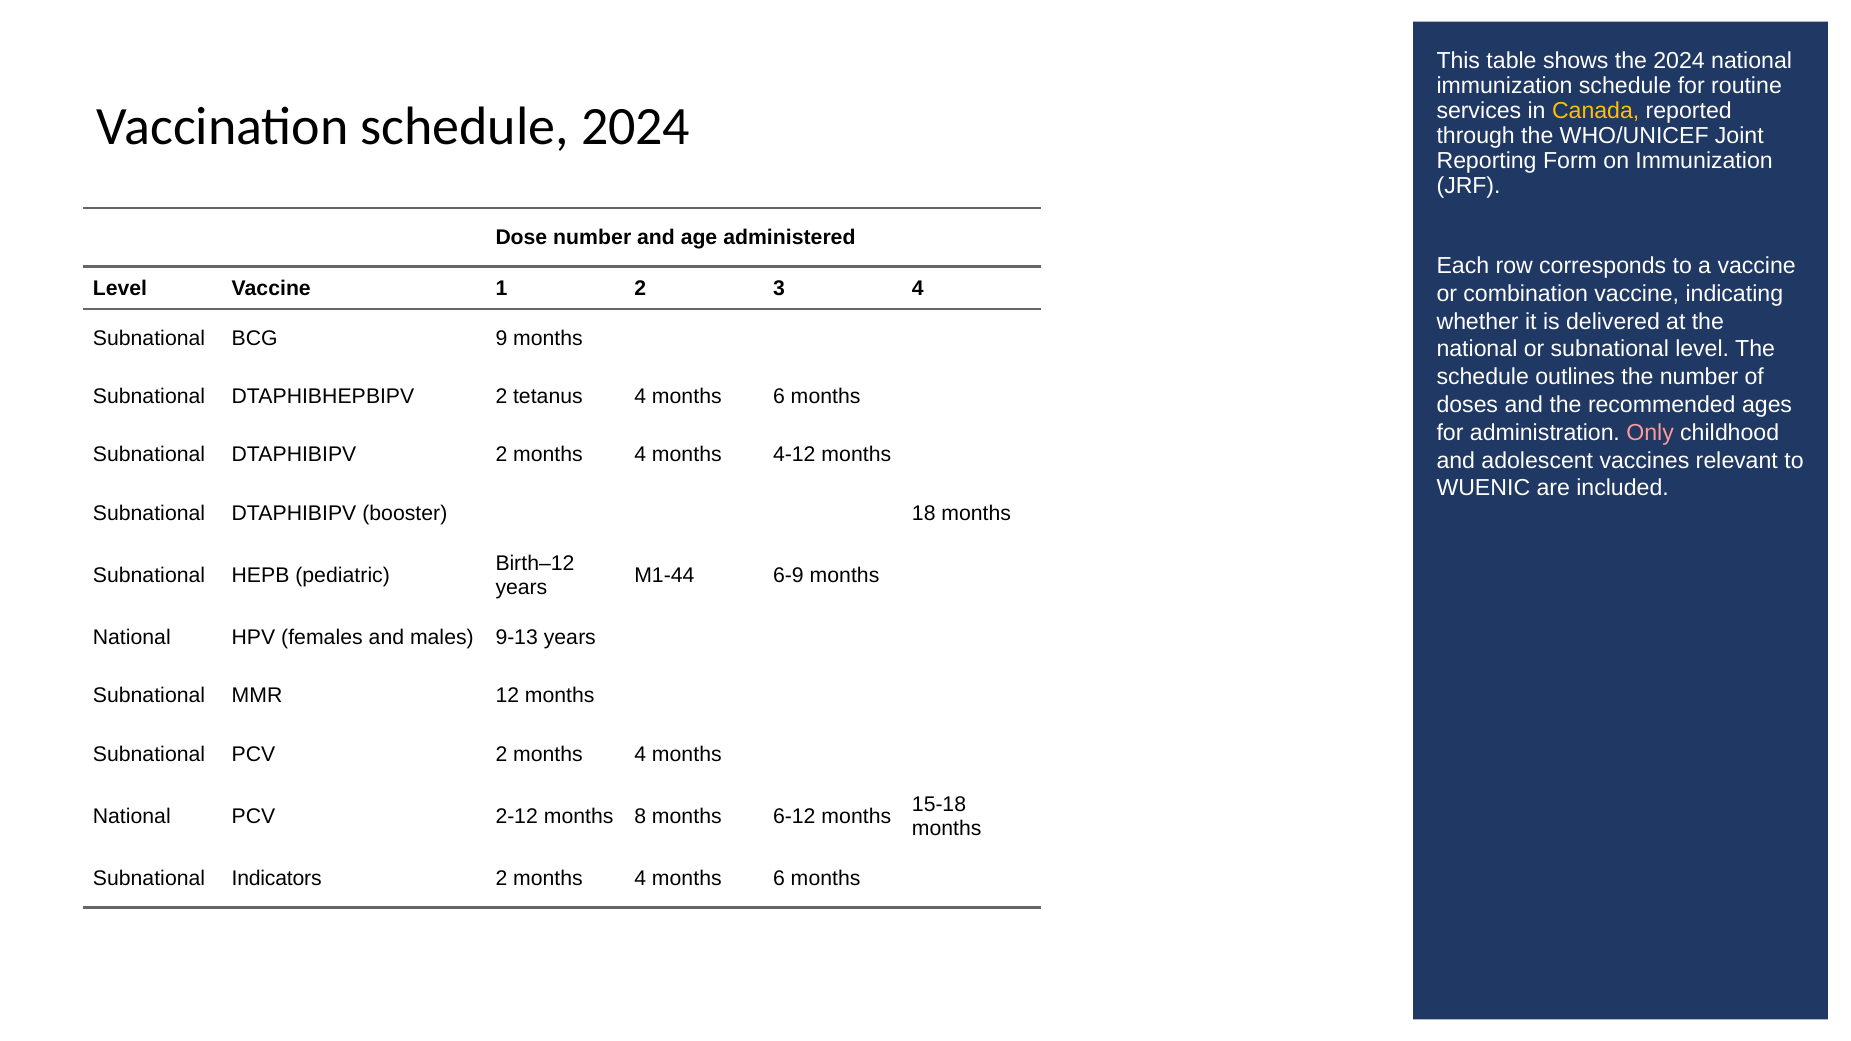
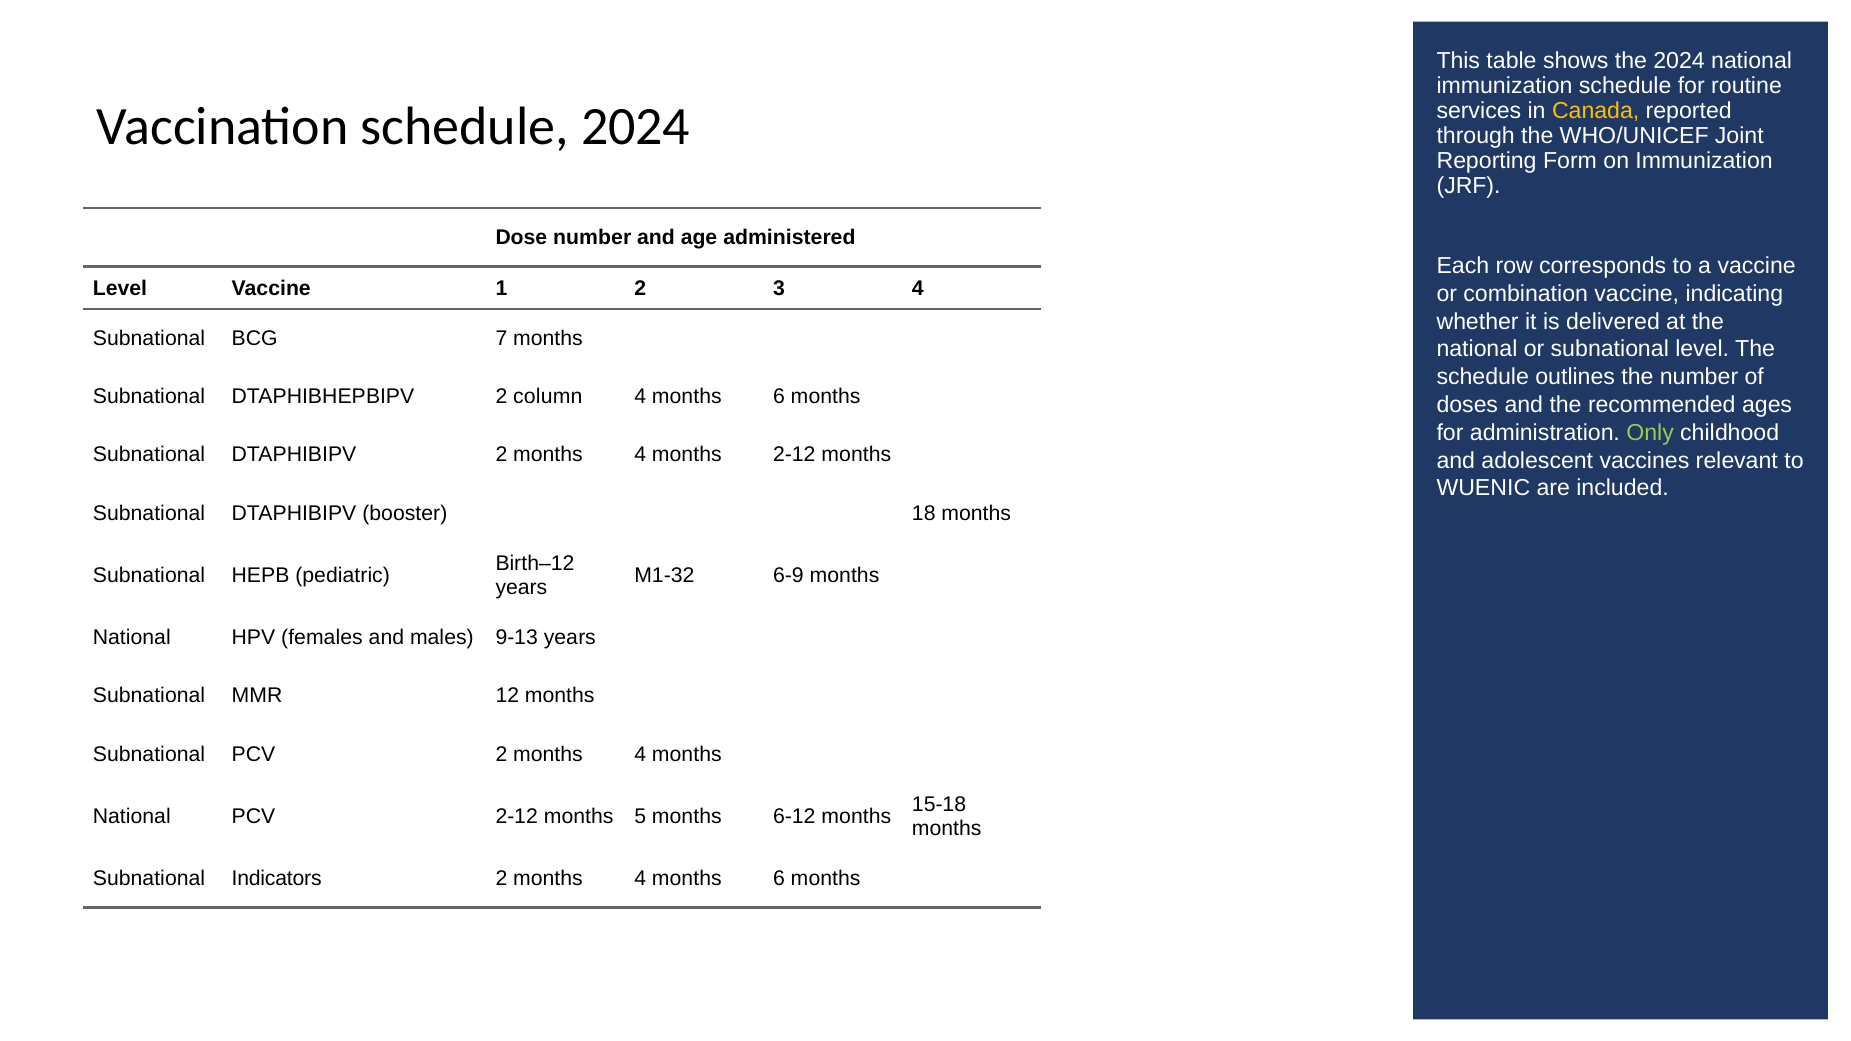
9: 9 -> 7 (501, 339)
tetanus: tetanus -> column (548, 397)
Only colour: pink -> light green (1650, 433)
months 4-12: 4-12 -> 2-12 (794, 455)
M1-44: M1-44 -> M1-32 (664, 576)
8: 8 -> 5 (640, 816)
